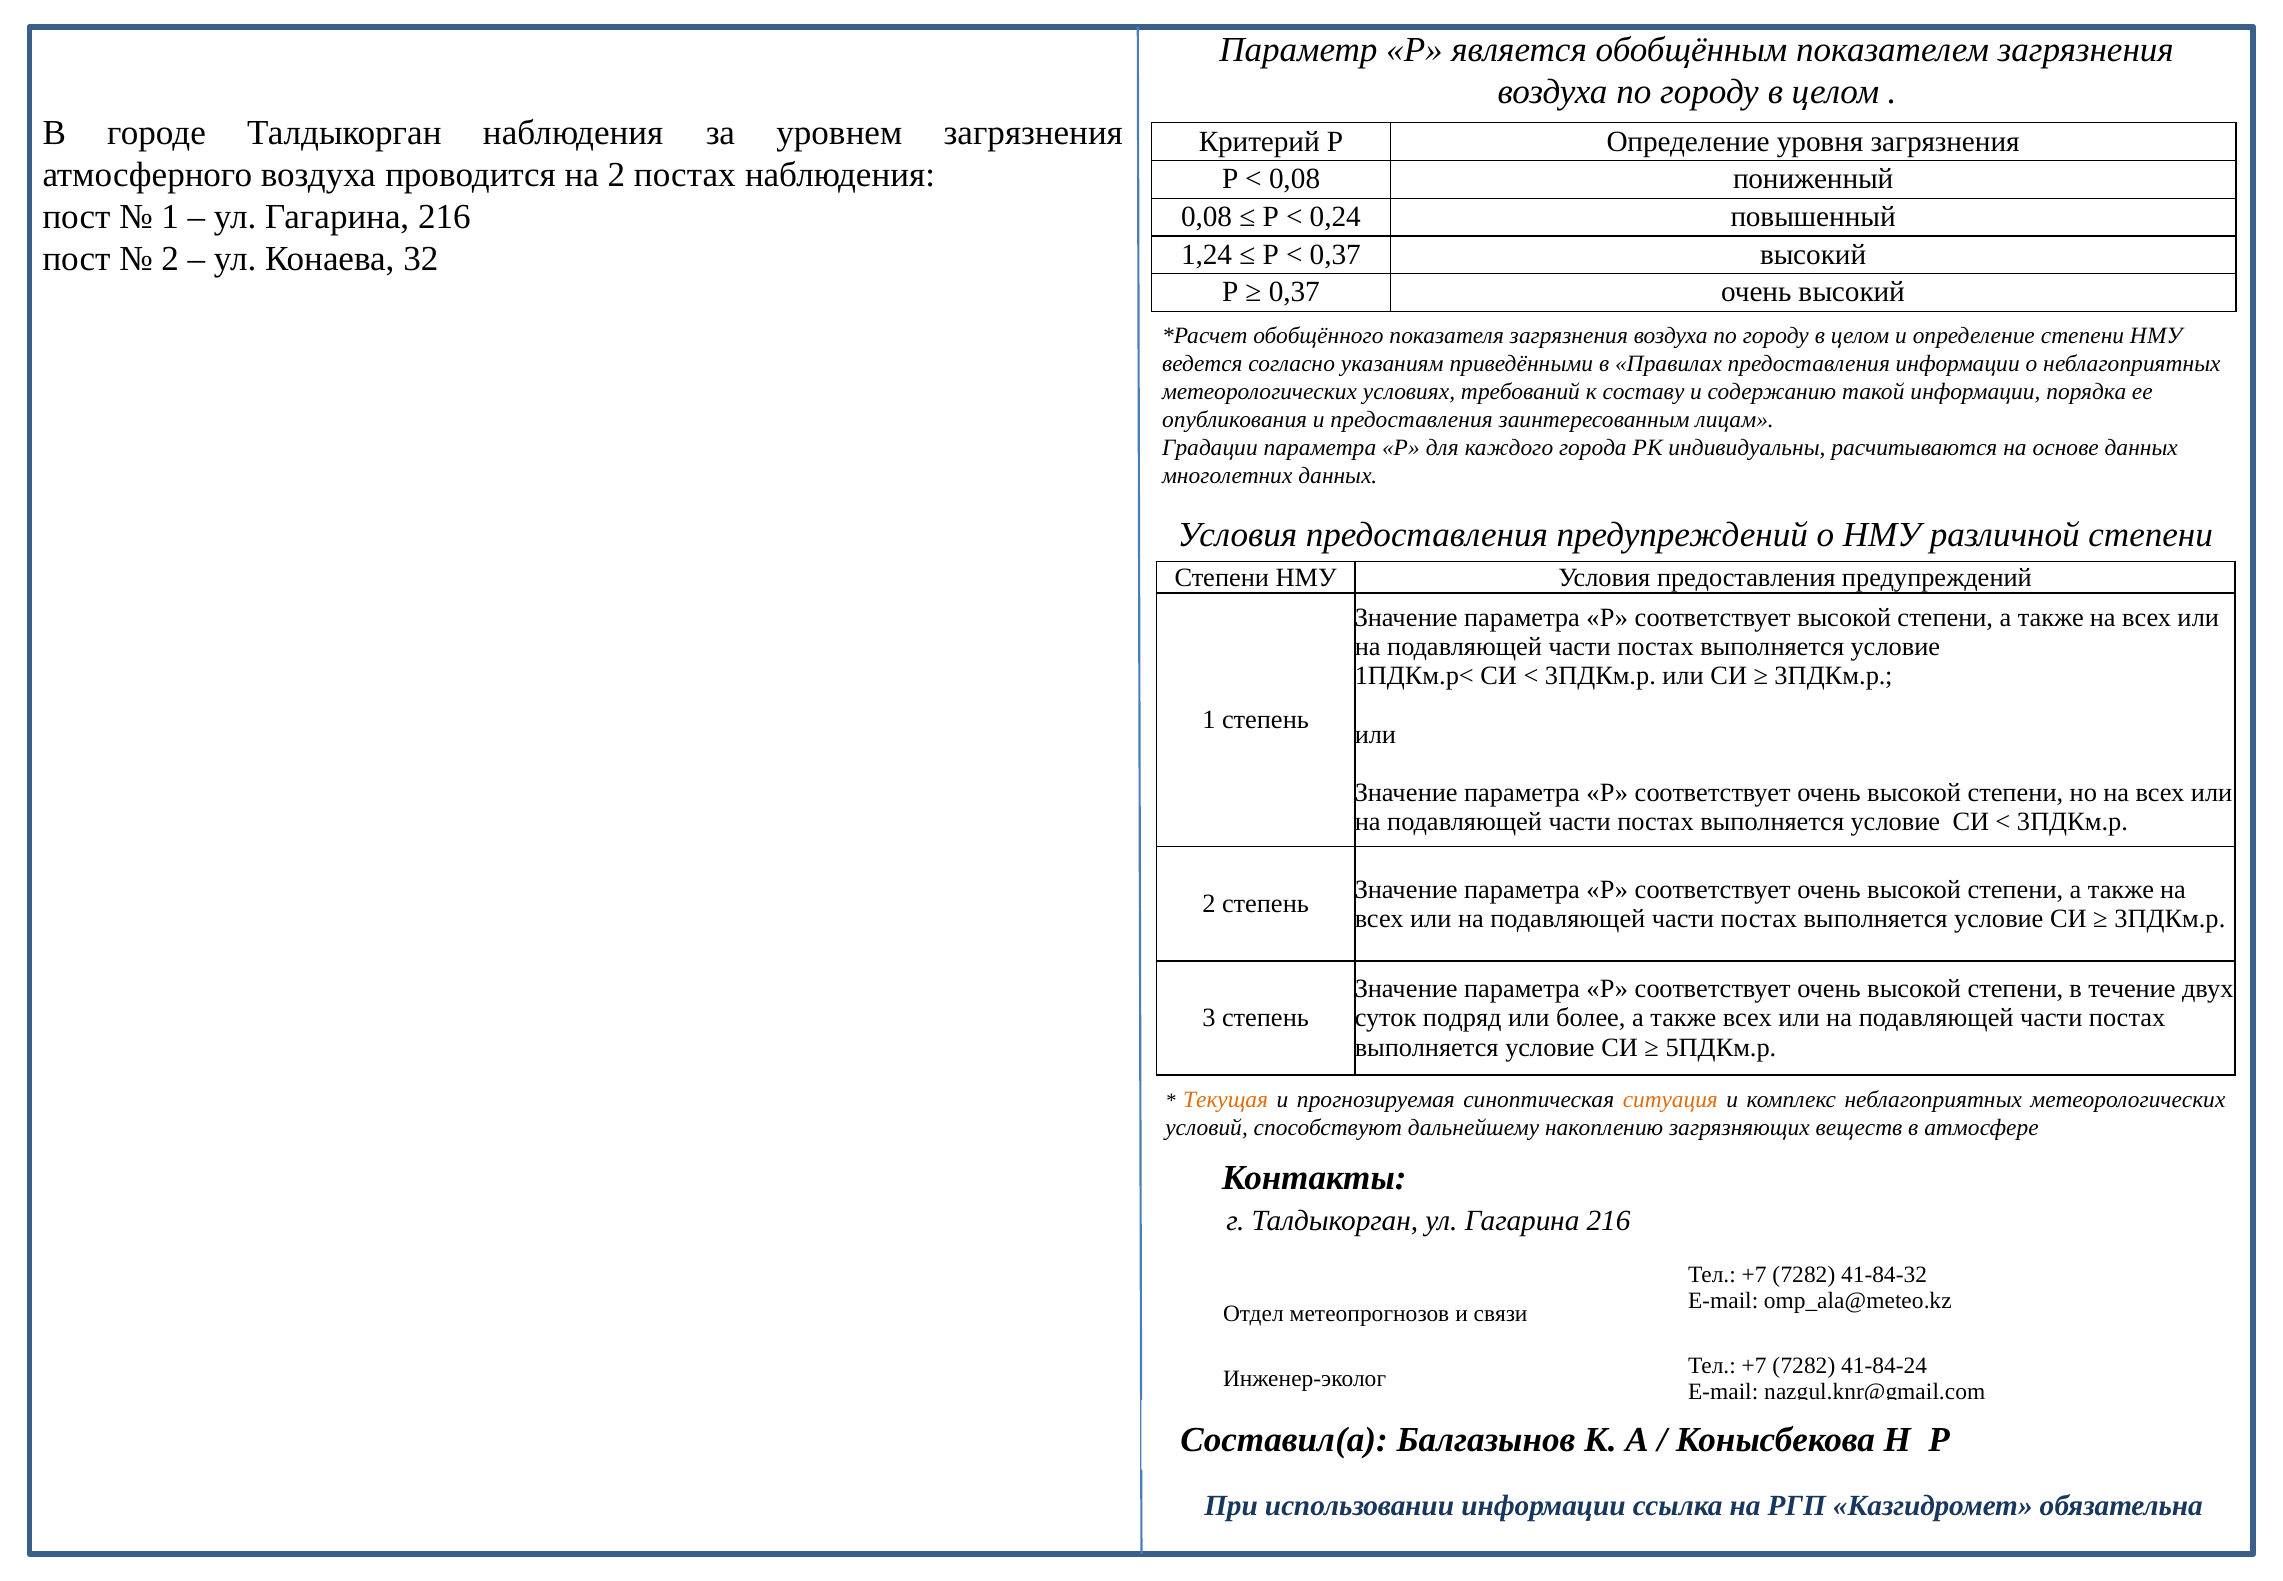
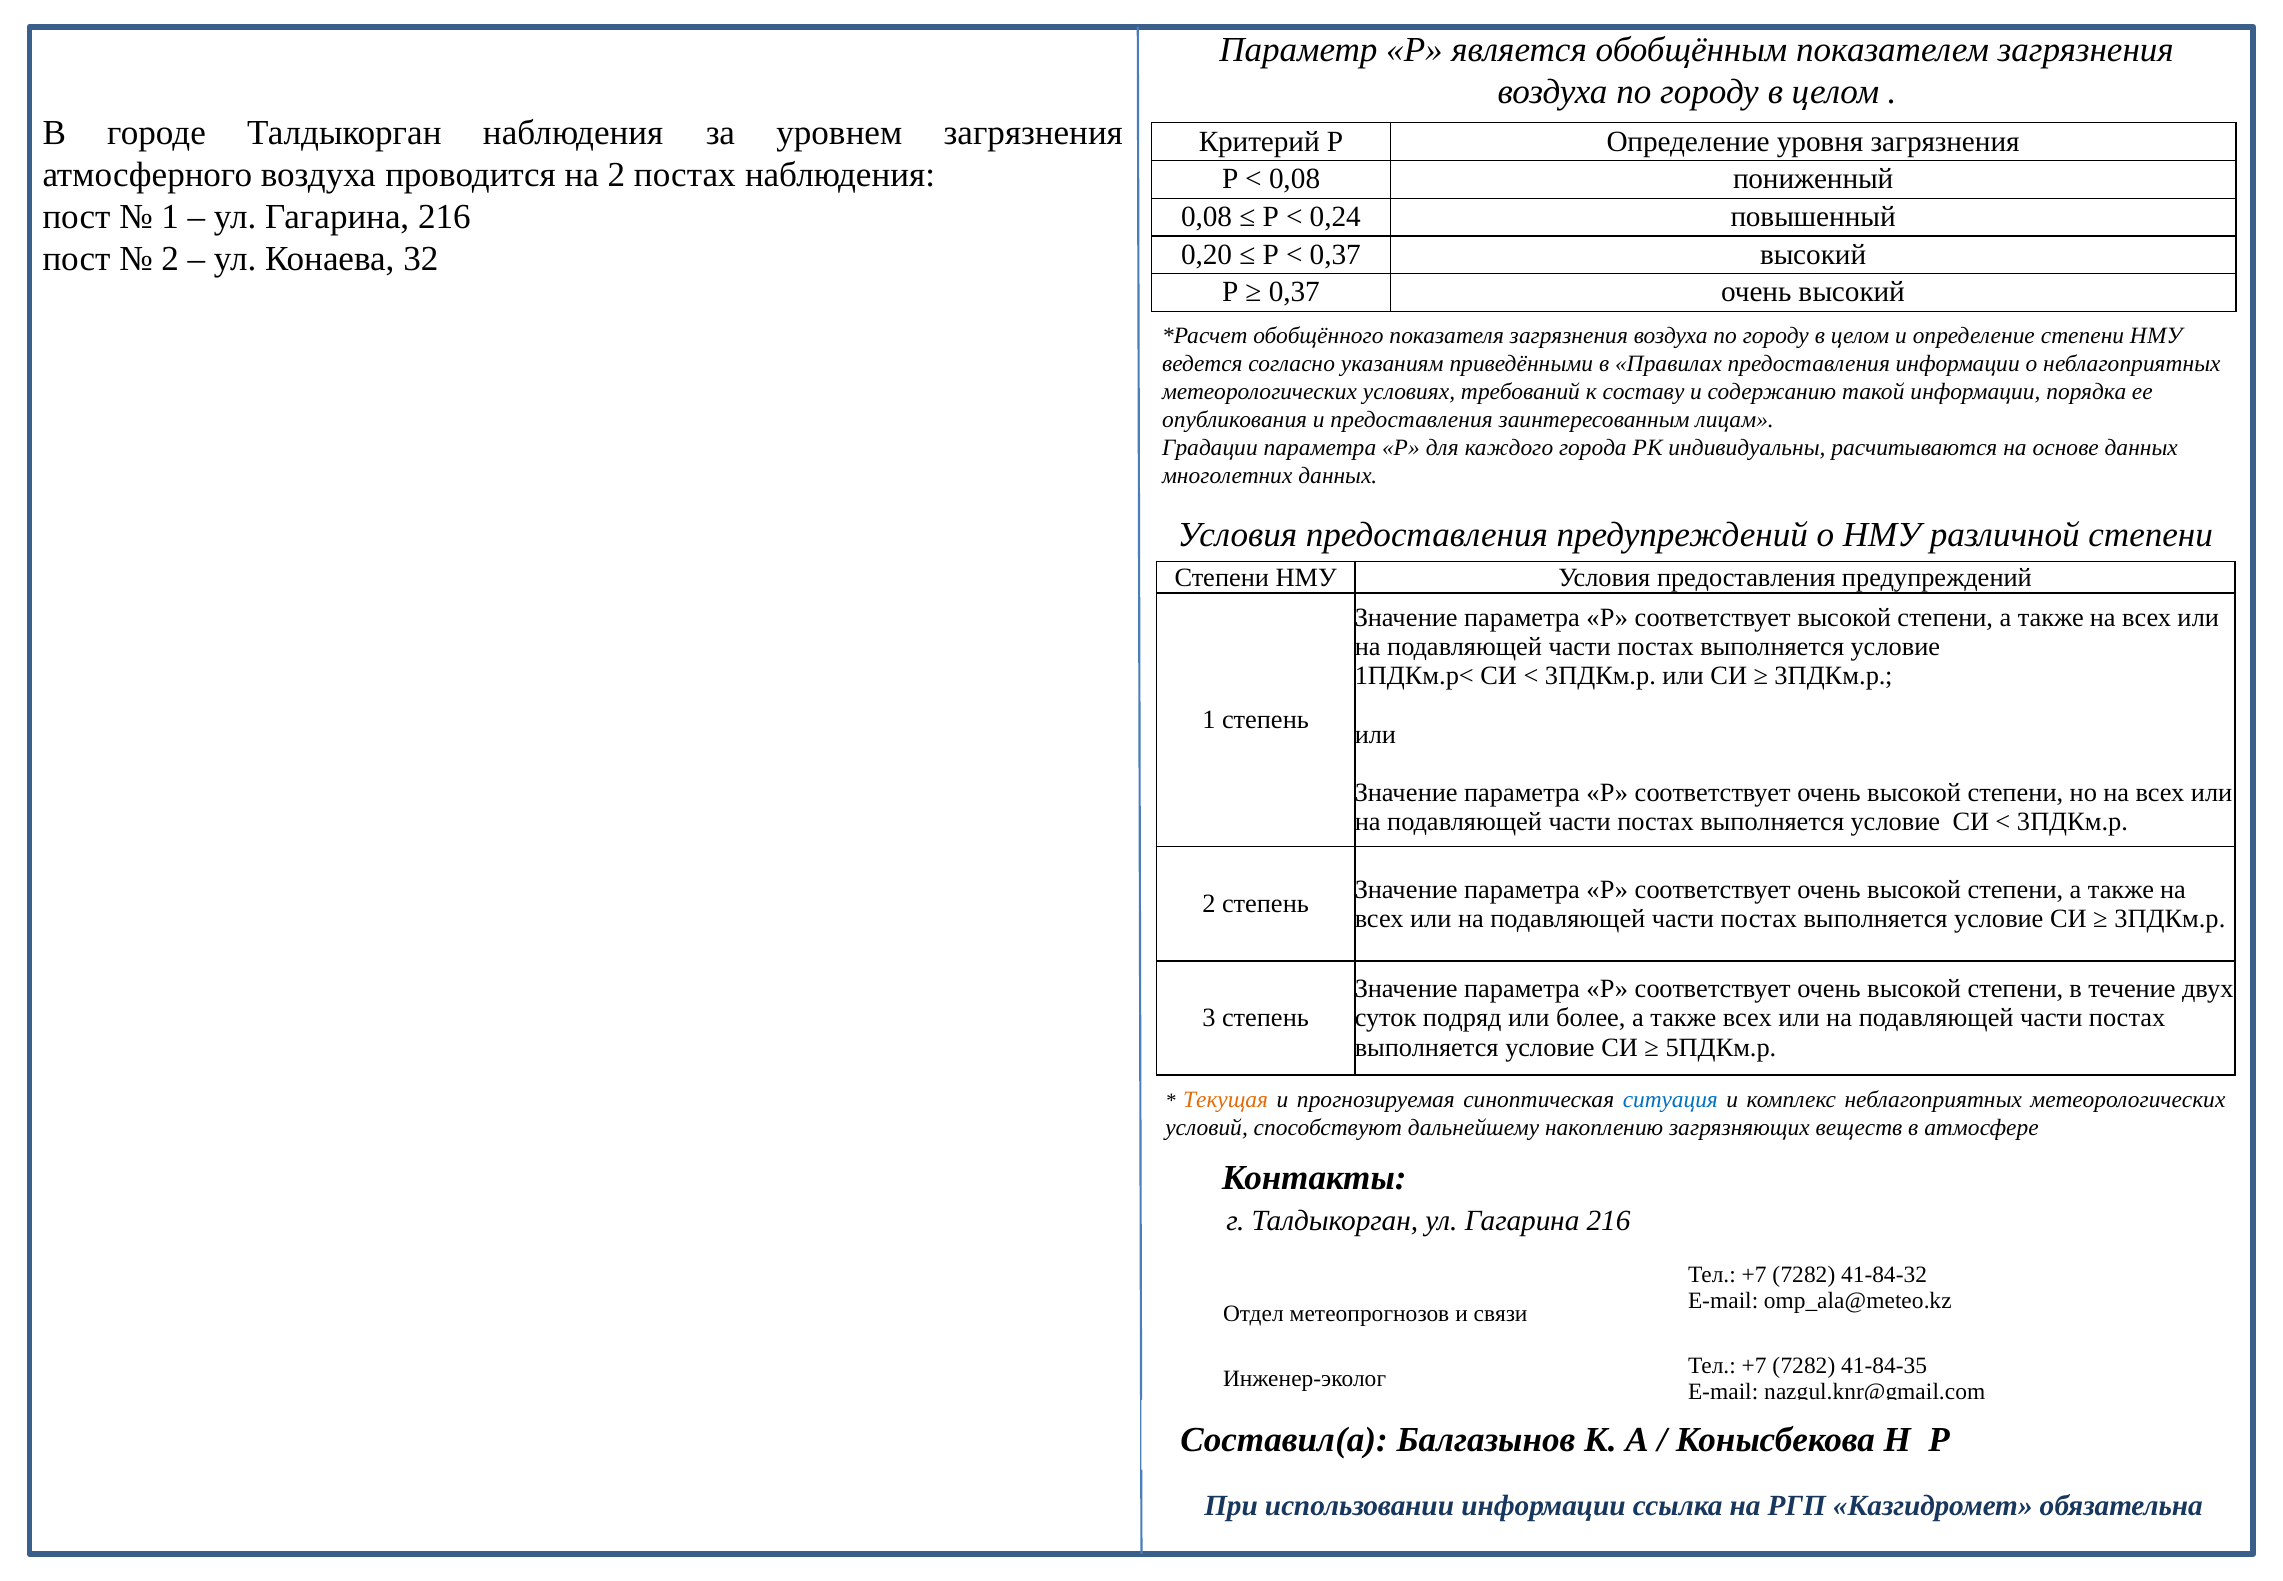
1,24: 1,24 -> 0,20 (1207, 254)
ситуация colour: orange -> blue (1670, 1100)
41-84-24: 41-84-24 -> 41-84-35 (1884, 1365)
